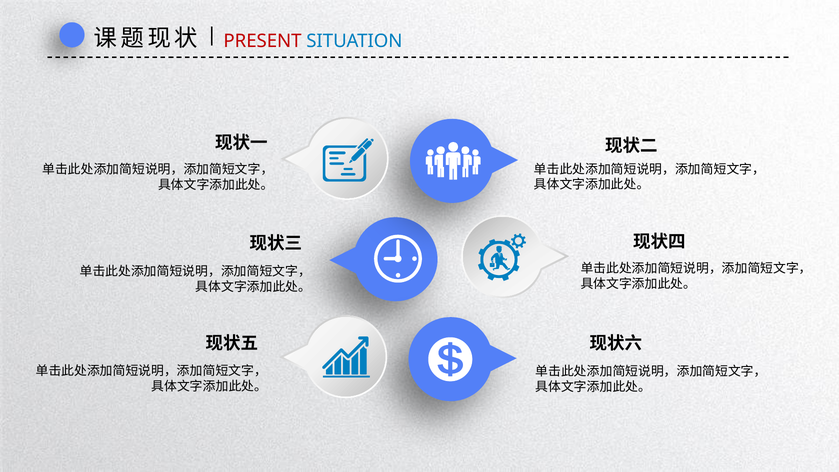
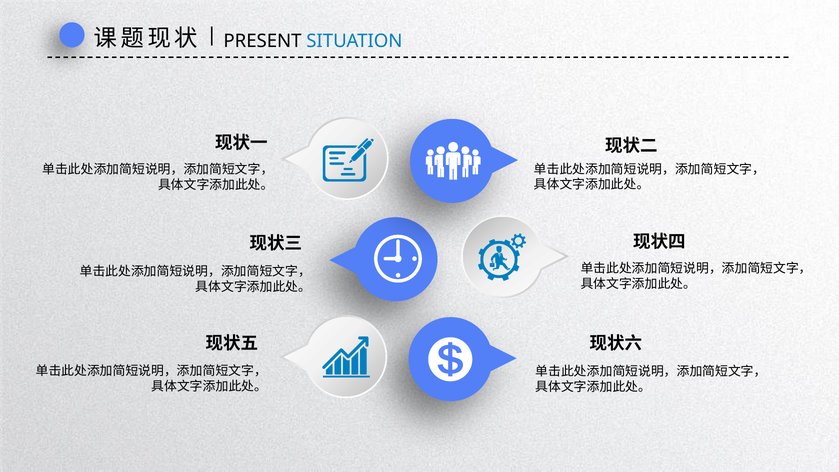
PRESENT colour: red -> black (263, 41)
